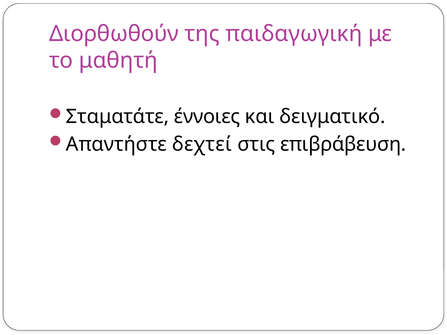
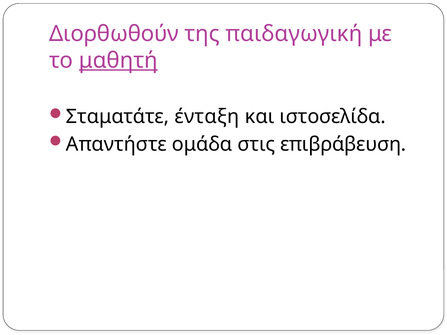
μαθητή underline: none -> present (118, 61)
έννοιες: έννοιες -> ένταξη (207, 117)
δειγματικό: δειγματικό -> ιστοσελίδα (333, 117)
δεχτεί: δεχτεί -> ομάδα (202, 144)
